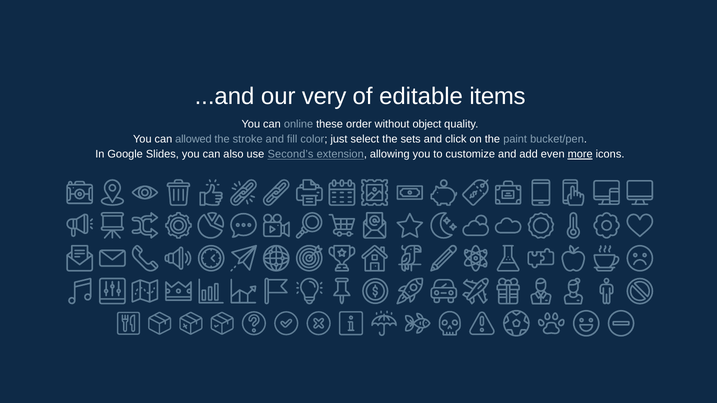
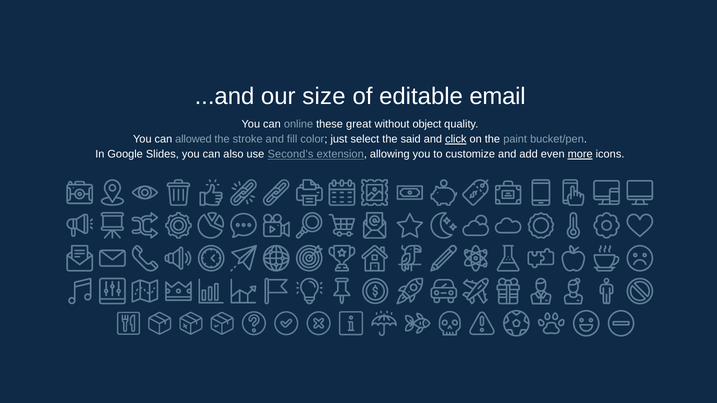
very: very -> size (324, 96)
items: items -> email (497, 96)
order: order -> great (359, 124)
sets: sets -> said (411, 139)
click underline: none -> present (456, 139)
